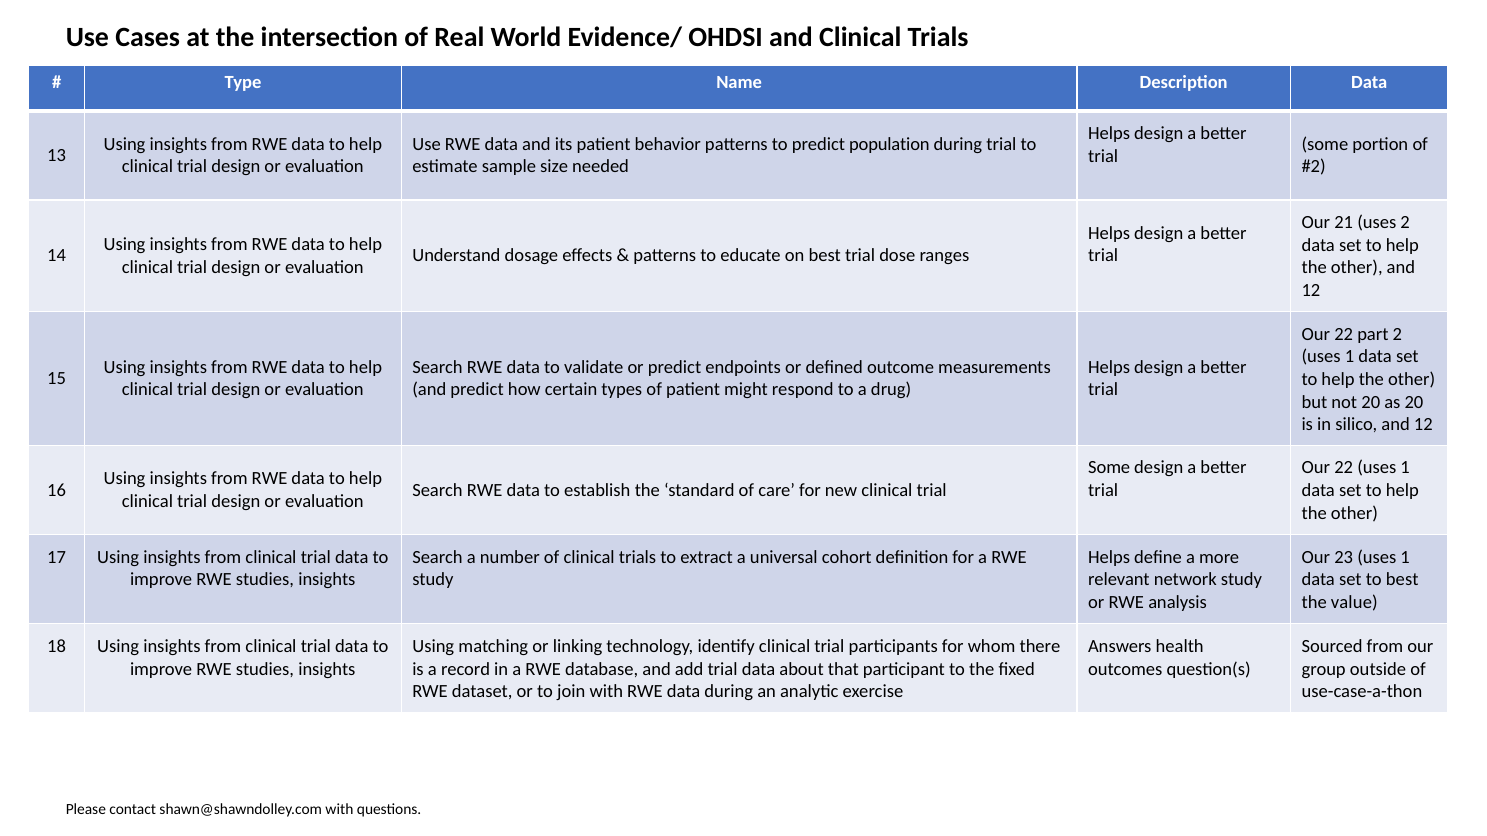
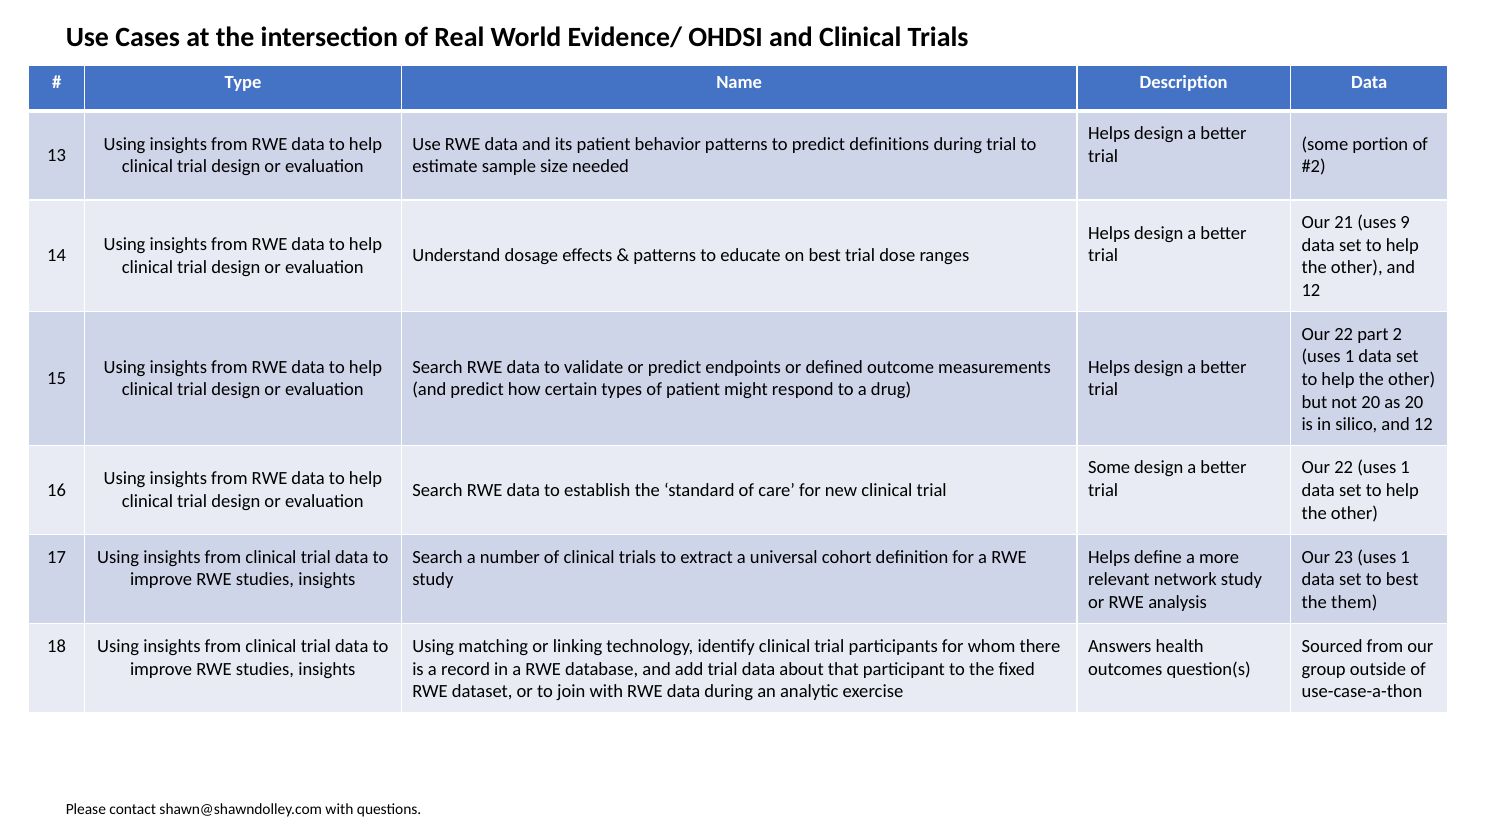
population: population -> definitions (889, 144)
uses 2: 2 -> 9 (1405, 223)
value: value -> them (1354, 603)
